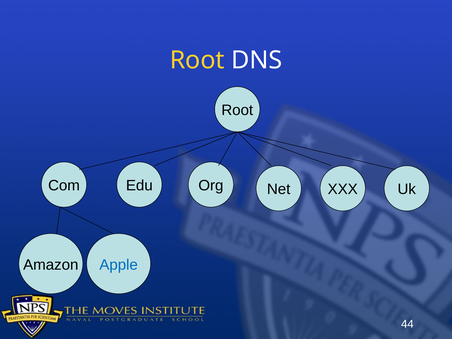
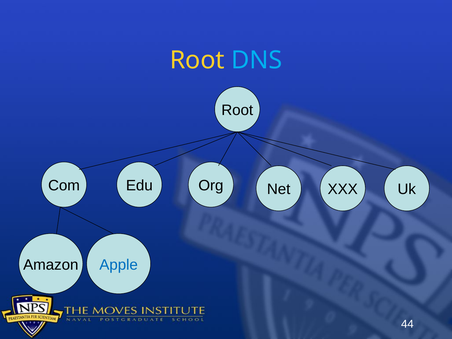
DNS colour: white -> light blue (257, 60)
